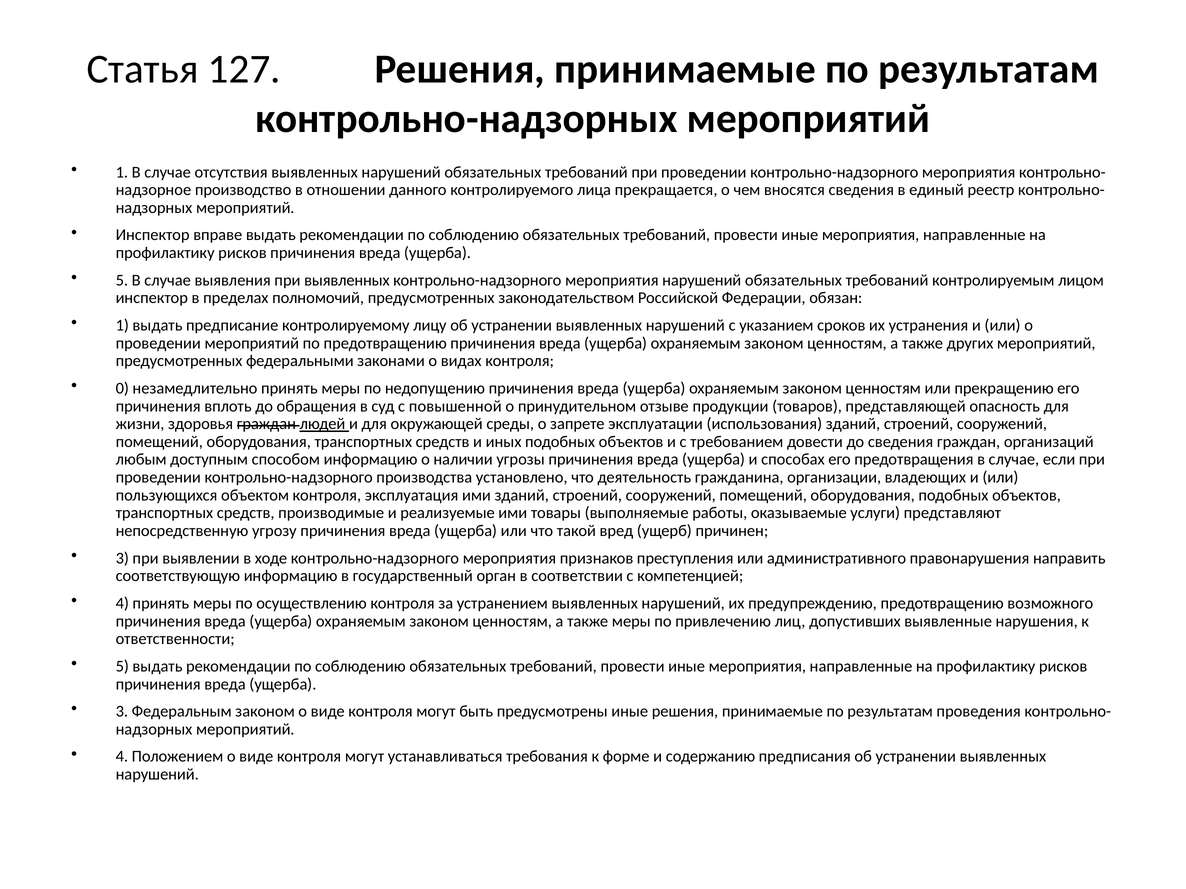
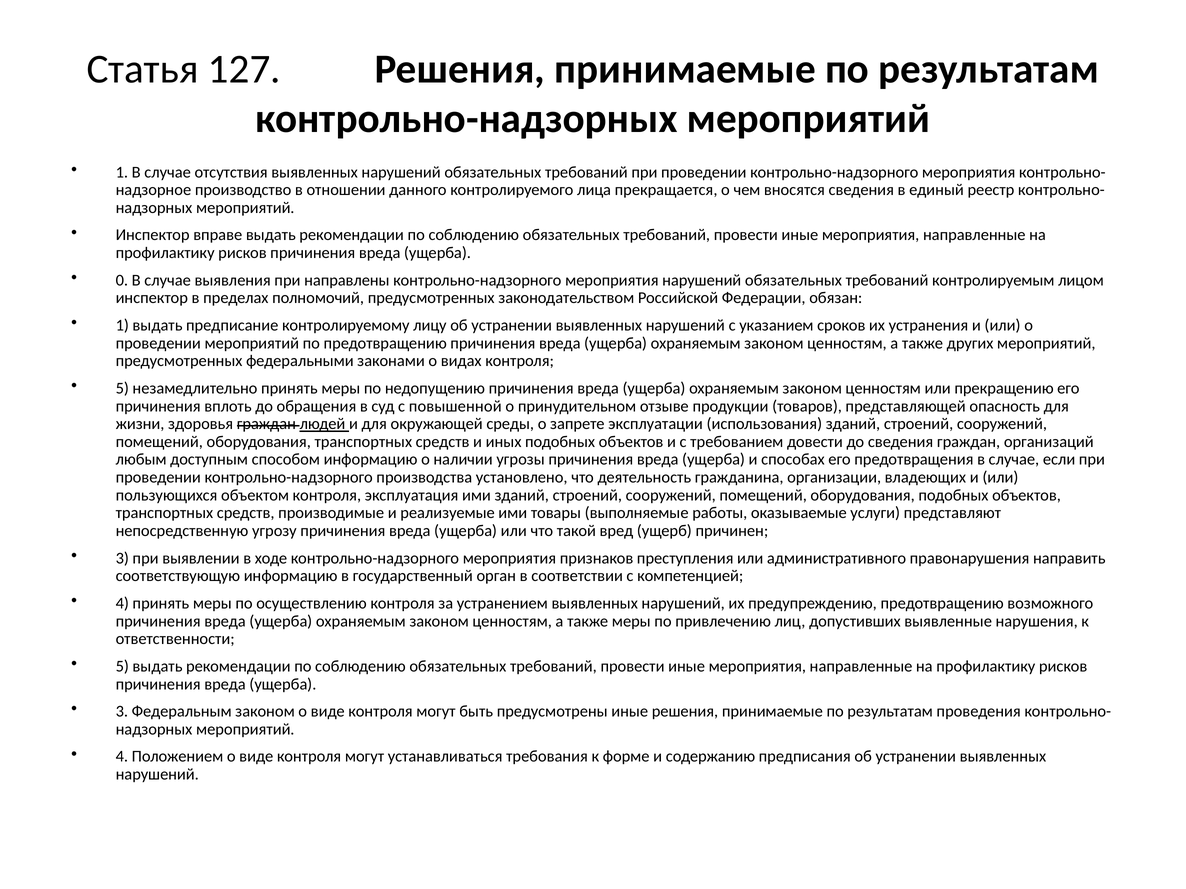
5: 5 -> 0 (122, 280)
при выявленных: выявленных -> направлены (347, 280)
0: 0 -> 5 (122, 388)
